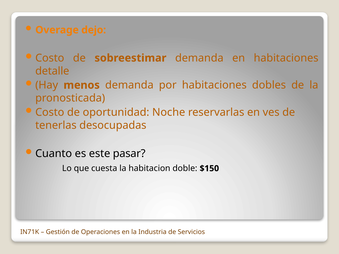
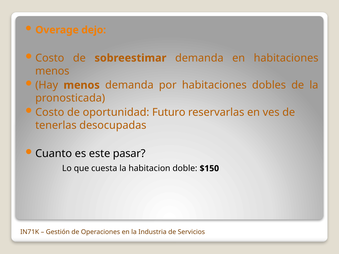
detalle: detalle -> menos (52, 71)
Noche: Noche -> Futuro (169, 112)
